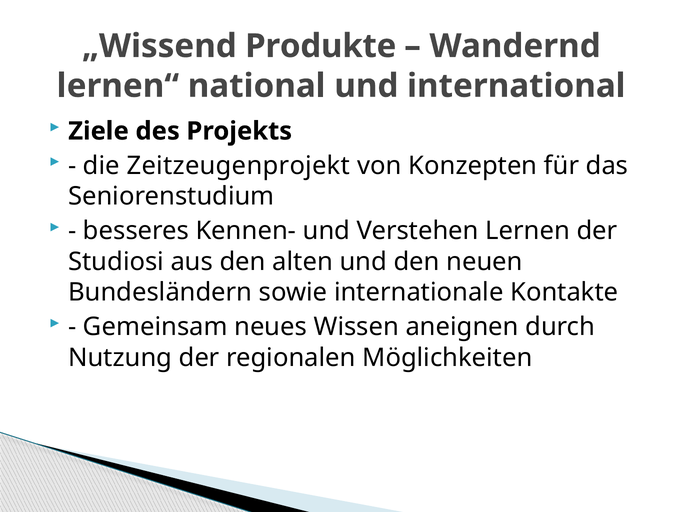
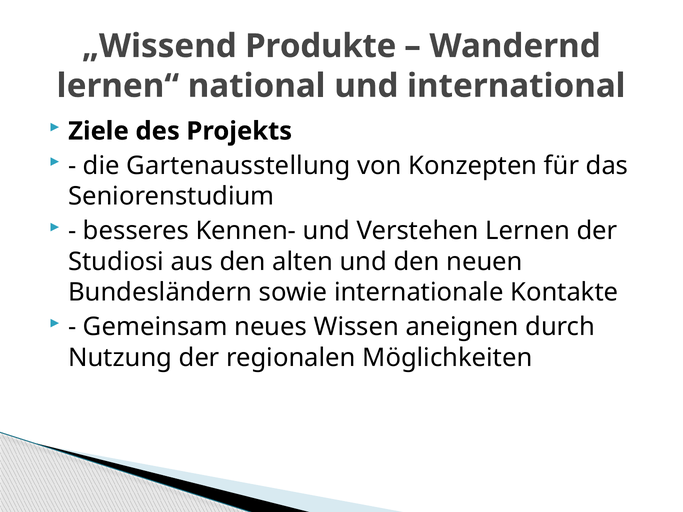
Zeitzeugenprojekt: Zeitzeugenprojekt -> Gartenausstellung (239, 166)
